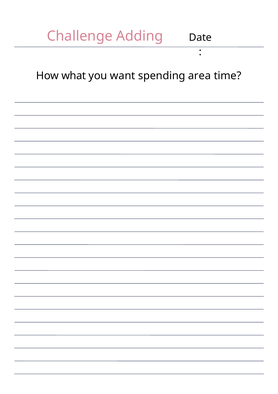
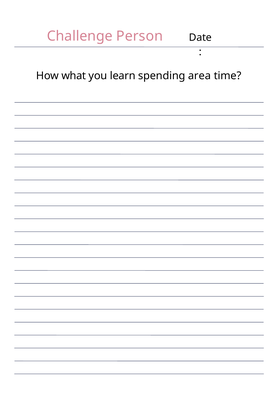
Adding: Adding -> Person (140, 36)
want: want -> learn (123, 76)
